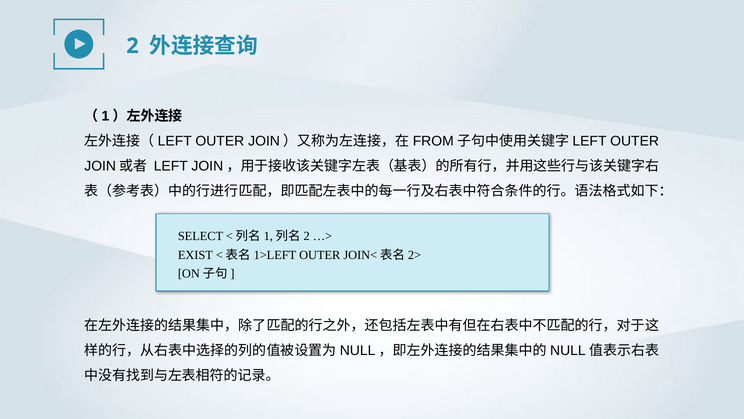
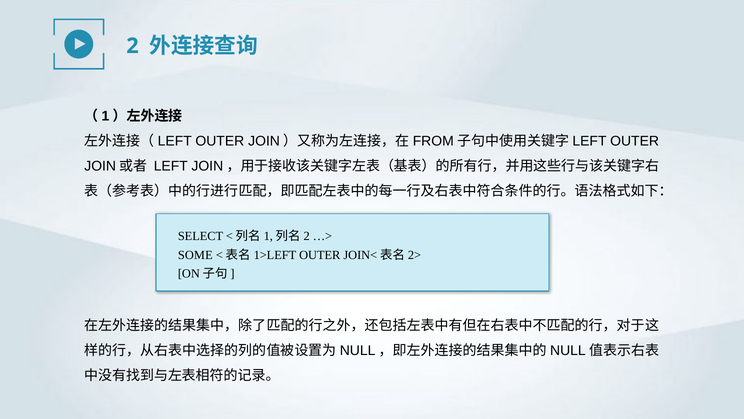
EXIST: EXIST -> SOME (195, 255)
